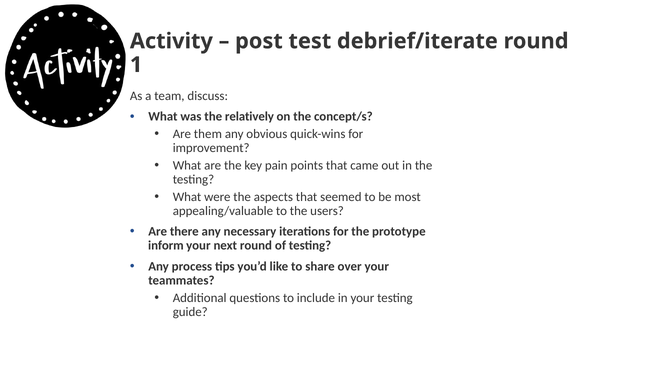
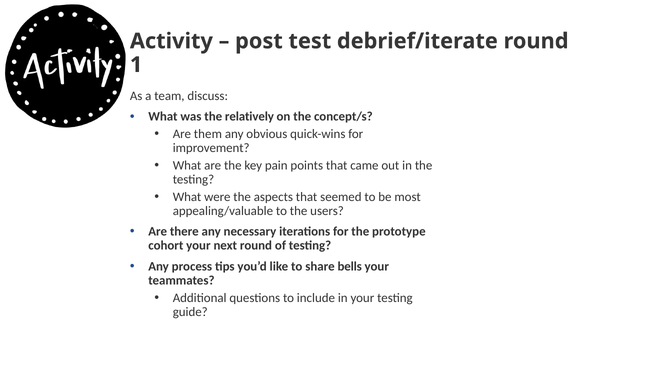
inform: inform -> cohort (166, 245)
over: over -> bells (350, 266)
